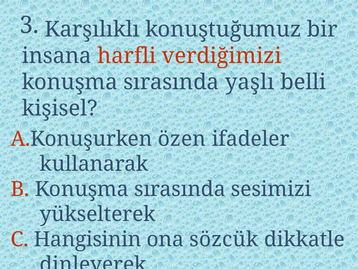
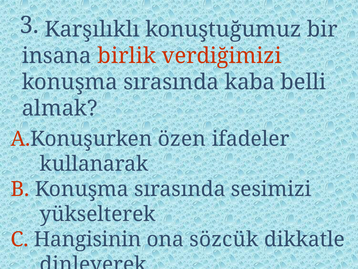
harfli: harfli -> birlik (127, 56)
yaşlı: yaşlı -> kaba (250, 82)
kişisel: kişisel -> almak (60, 108)
